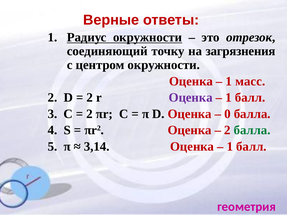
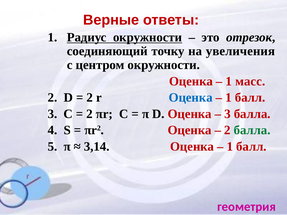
загрязнения: загрязнения -> увеличения (240, 51)
Оценка colour: purple -> blue (191, 98)
0: 0 -> 3 (227, 114)
